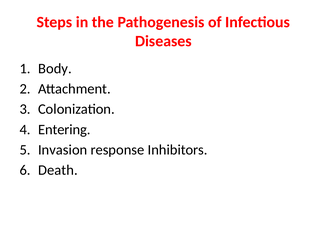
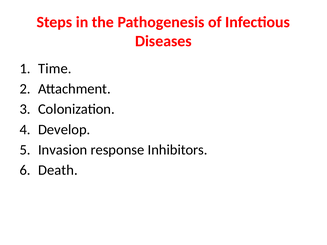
Body: Body -> Time (55, 69)
Entering: Entering -> Develop (64, 130)
